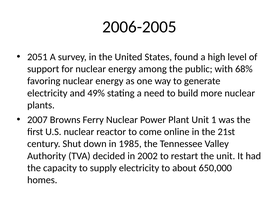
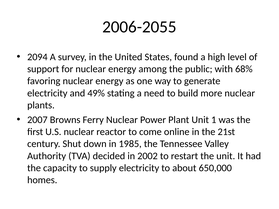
2006-2005: 2006-2005 -> 2006-2055 (139, 27)
2051: 2051 -> 2094 (37, 57)
